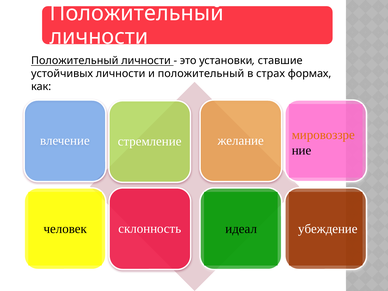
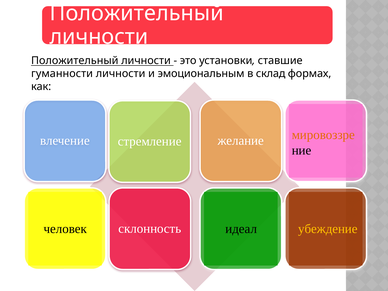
устойчивых: устойчивых -> гуманности (62, 74)
и положительный: положительный -> эмоциональным (201, 74)
страх: страх -> склад (271, 74)
убеждение colour: white -> yellow (328, 229)
